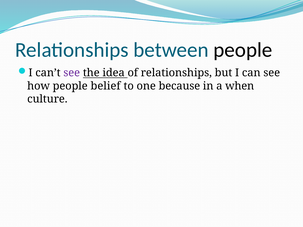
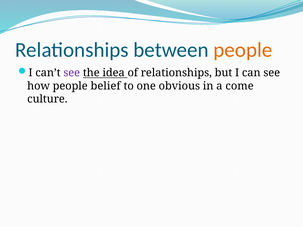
people colour: black -> orange (243, 50)
because: because -> obvious (179, 86)
when: when -> come (240, 86)
